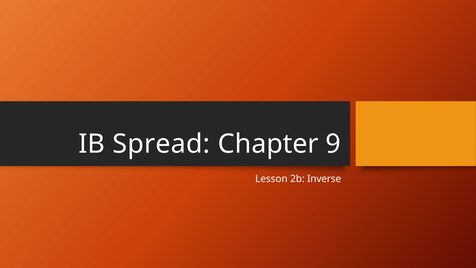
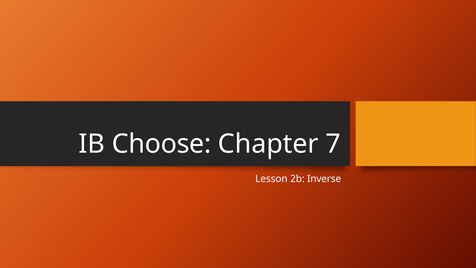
Spread: Spread -> Choose (162, 144)
9: 9 -> 7 (333, 144)
